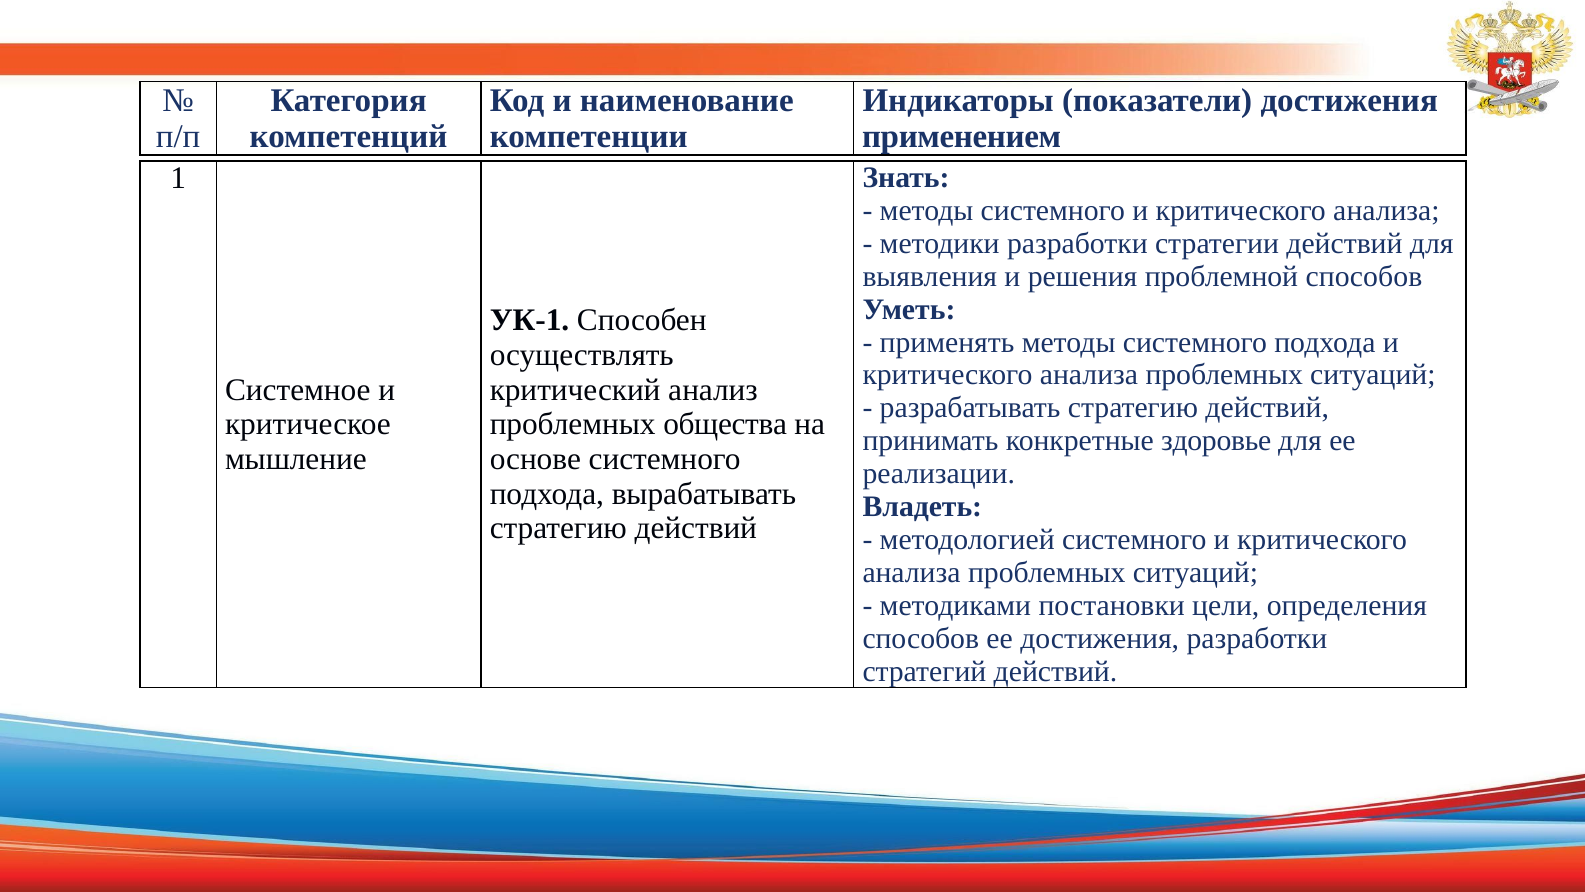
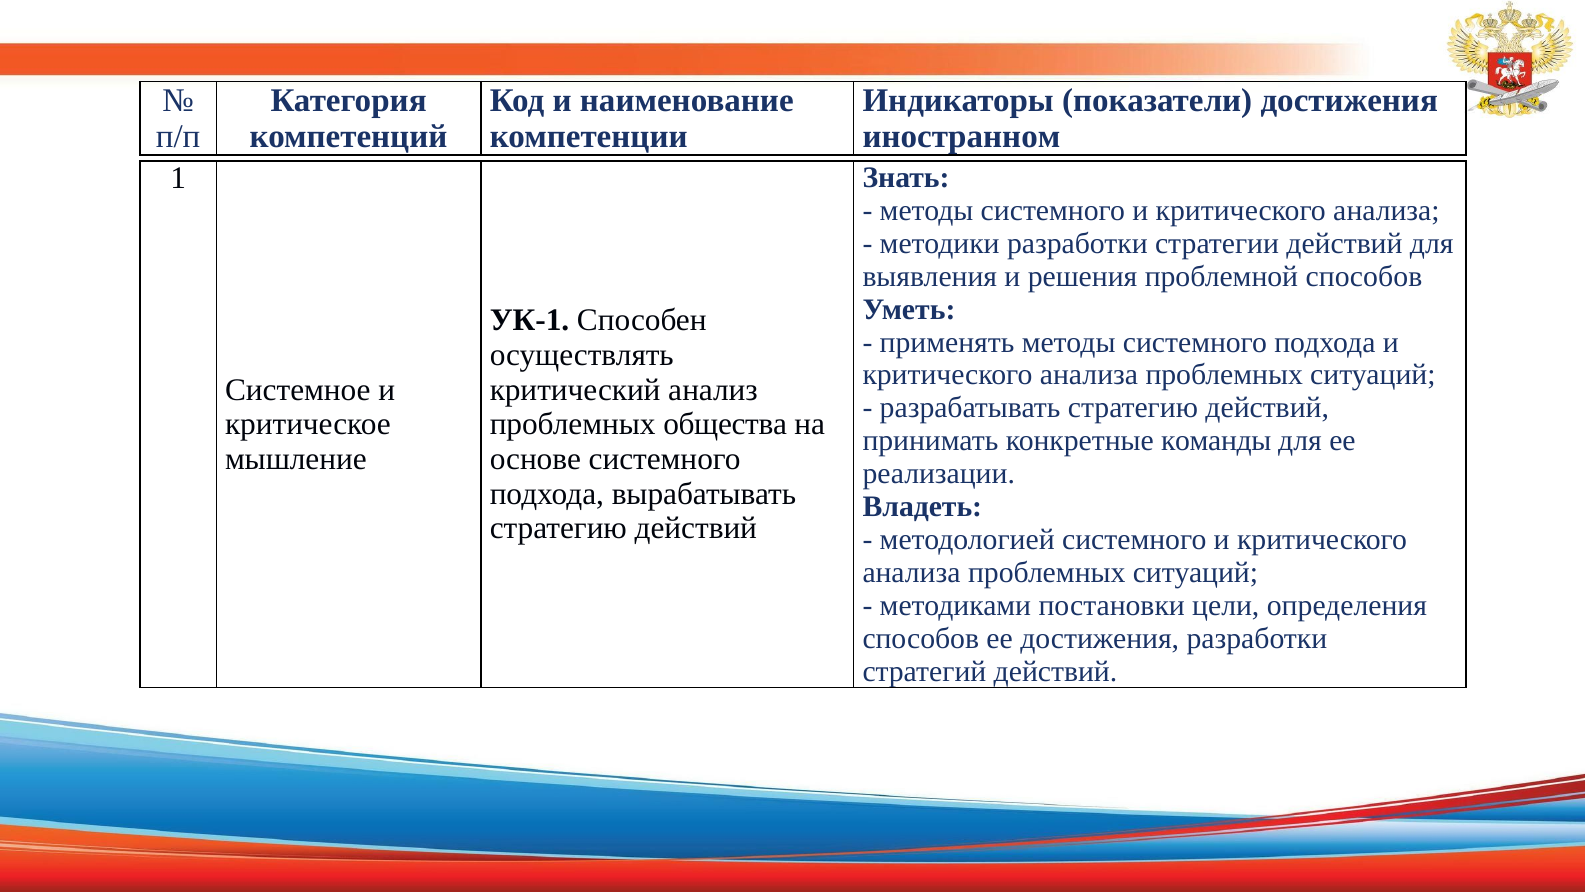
применением: применением -> иностранном (961, 137)
здоровье: здоровье -> команды (1216, 441)
